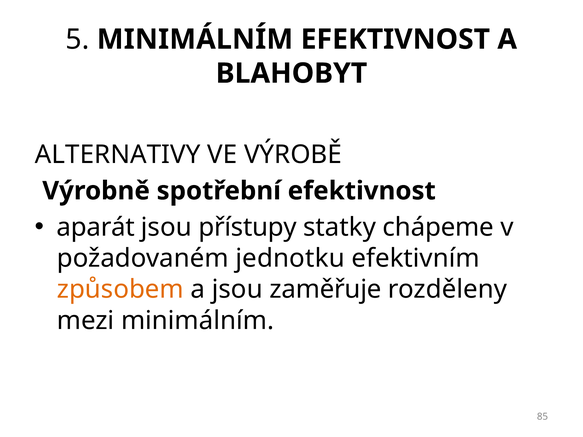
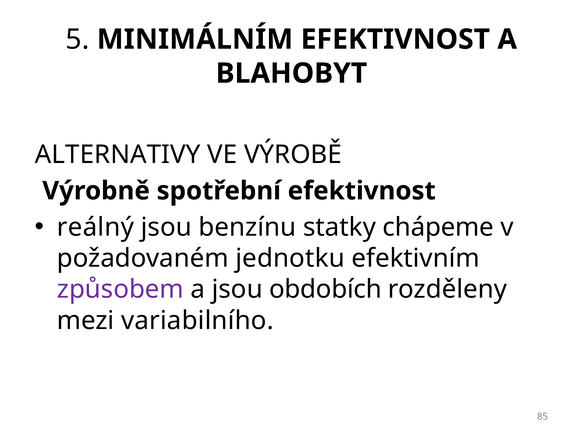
aparát: aparát -> reálný (95, 227)
přístupy: přístupy -> benzínu (247, 227)
způsobem colour: orange -> purple (120, 290)
zaměřuje: zaměřuje -> obdobích (325, 290)
mezi minimálním: minimálním -> variabilního (197, 321)
